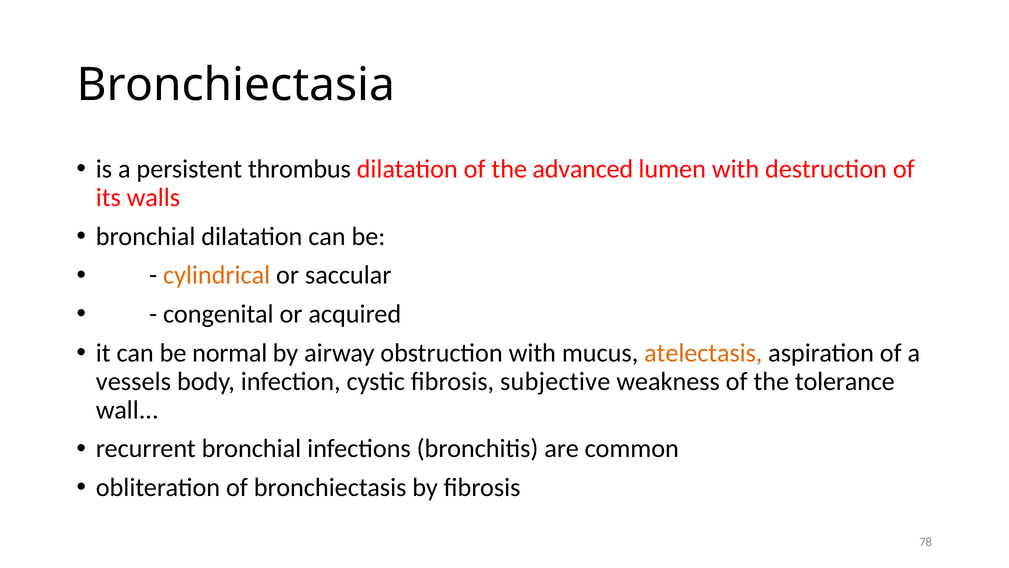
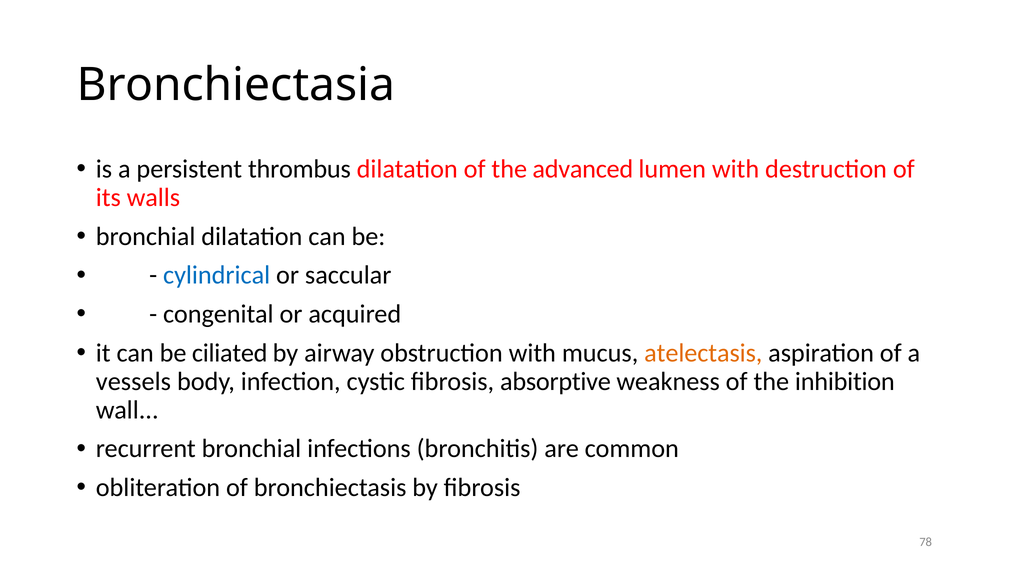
cylindrical colour: orange -> blue (217, 275)
normal: normal -> ciliated (230, 353)
subjective: subjective -> absorptive (555, 381)
tolerance: tolerance -> inhibition (845, 381)
